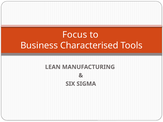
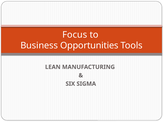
Characterised: Characterised -> Opportunities (89, 46)
